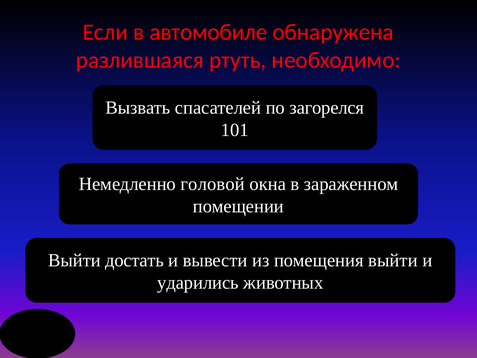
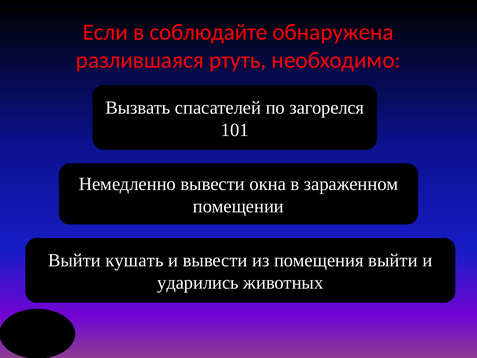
автомобиле: автомобиле -> соблюдайте (208, 32)
Немедленно головой: головой -> вывести (213, 184)
достать: достать -> кушать (134, 260)
